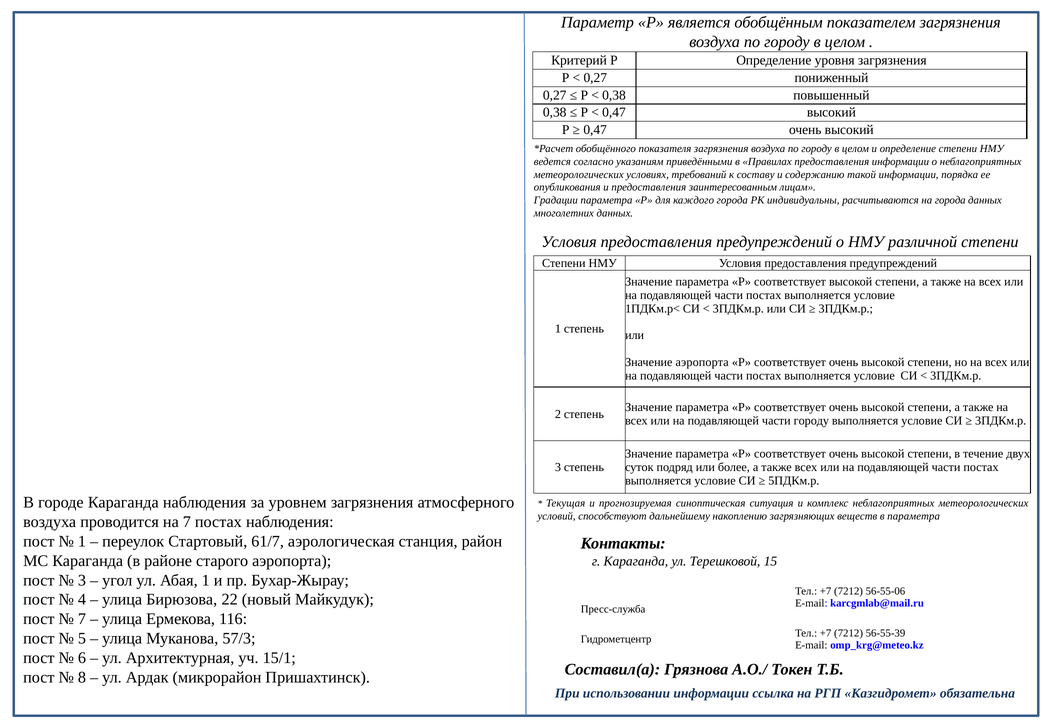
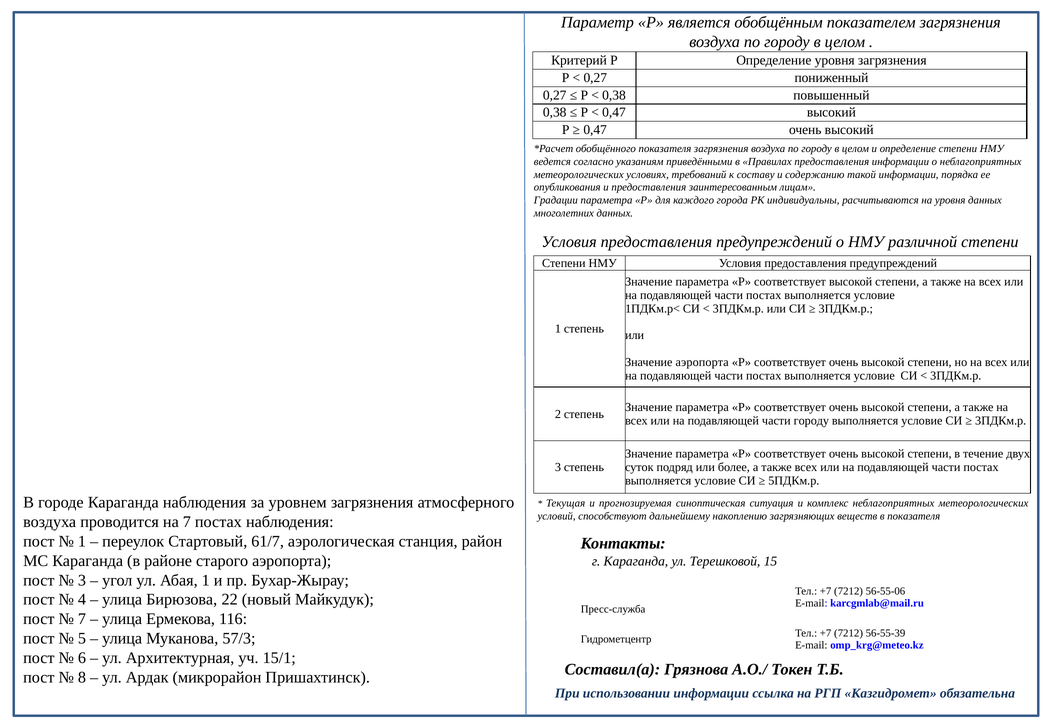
на города: города -> уровня (950, 200)
в параметра: параметра -> показателя (914, 516)
